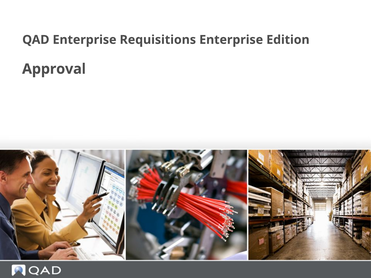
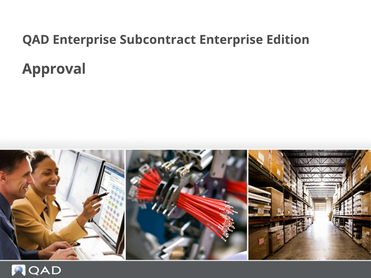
Requisitions: Requisitions -> Subcontract (158, 40)
